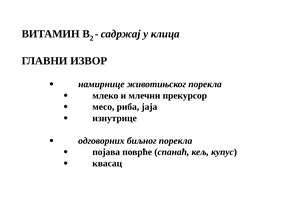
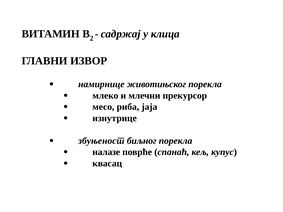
одговорних: одговорних -> збуњеност (101, 141)
појава: појава -> налазе (106, 152)
